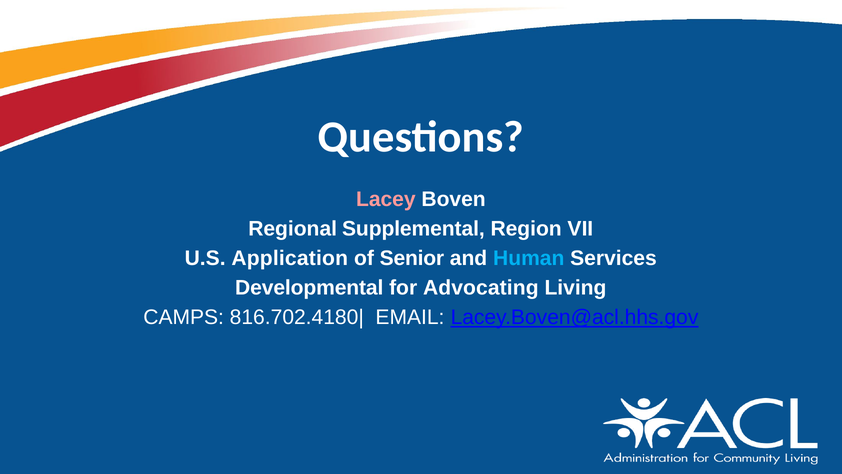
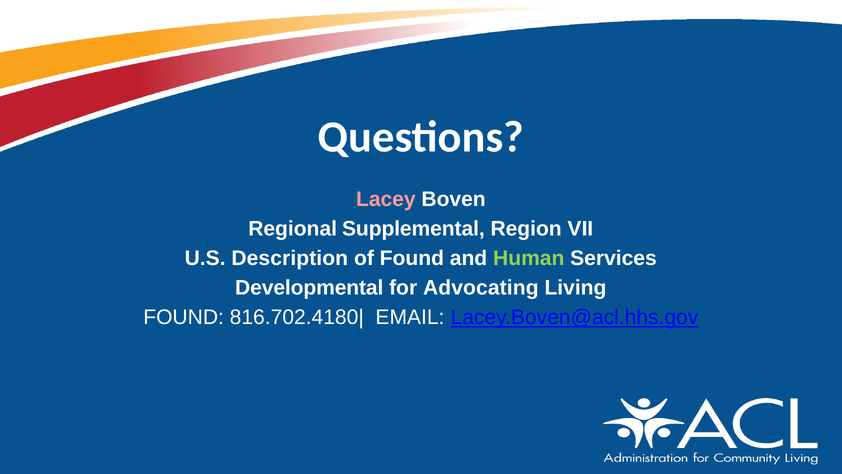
Application: Application -> Description (290, 258)
of Senior: Senior -> Found (412, 258)
Human colour: light blue -> light green (529, 258)
CAMPS: CAMPS -> FOUND (184, 317)
